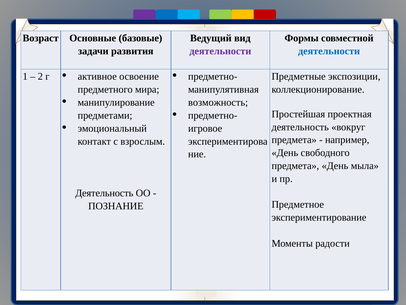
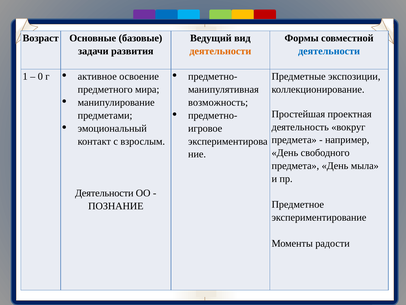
деятельности colour: purple -> orange (220, 51)
2: 2 -> 0 (40, 77)
Деятельность: Деятельность -> Деятельности (104, 193)
